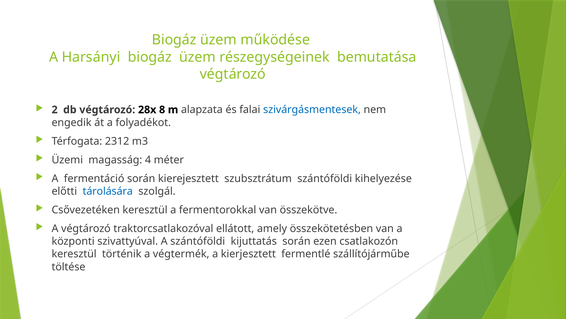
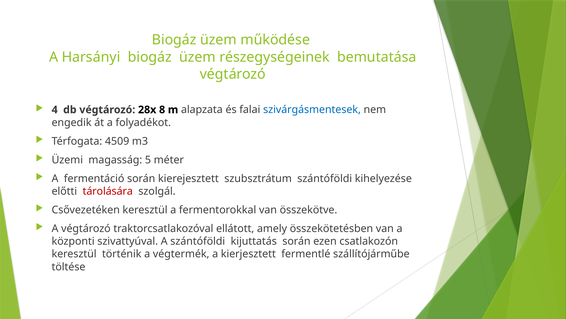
2: 2 -> 4 (55, 110)
2312: 2312 -> 4509 (117, 141)
4: 4 -> 5 (148, 160)
tárolására colour: blue -> red (108, 191)
